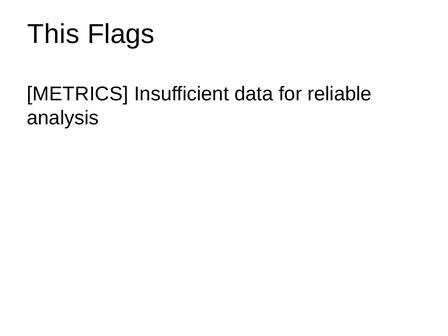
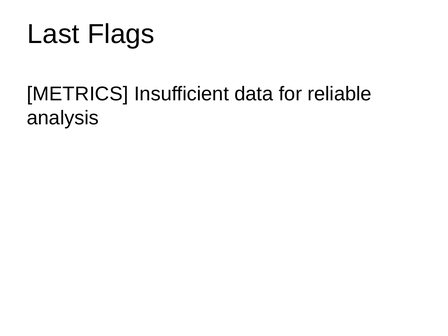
This: This -> Last (53, 34)
